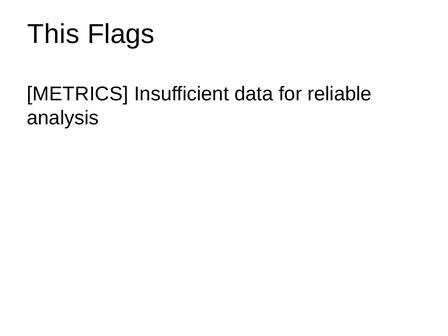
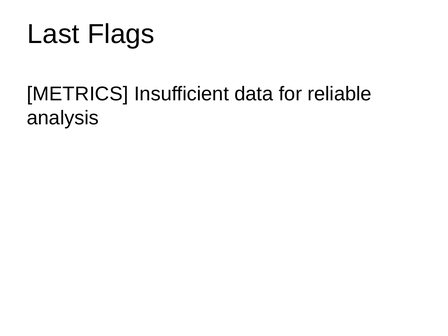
This: This -> Last (53, 34)
